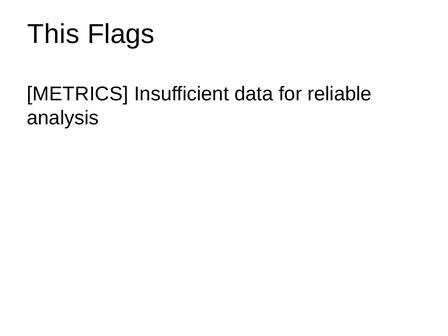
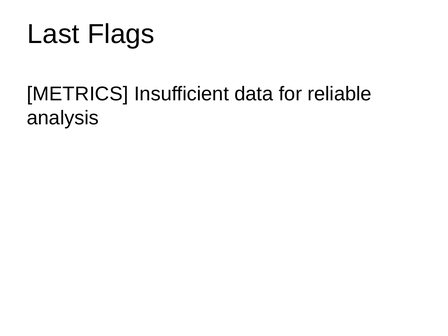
This: This -> Last (53, 34)
